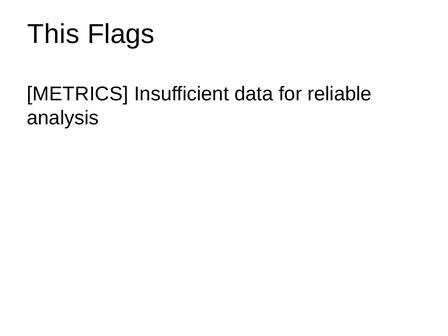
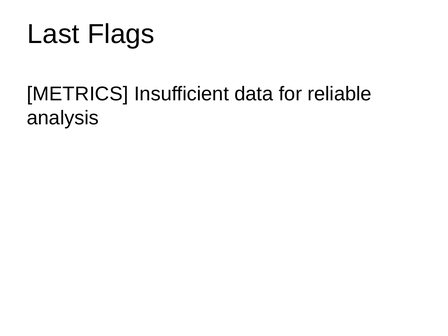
This: This -> Last (53, 34)
